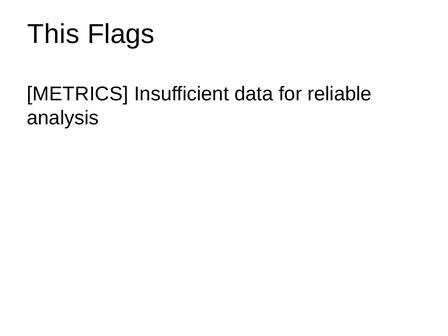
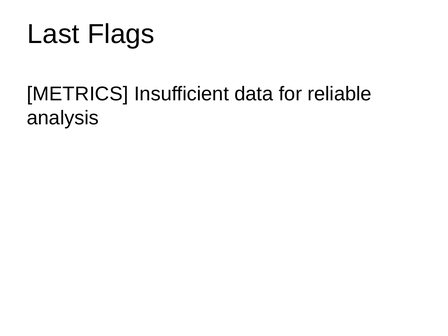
This: This -> Last (53, 34)
